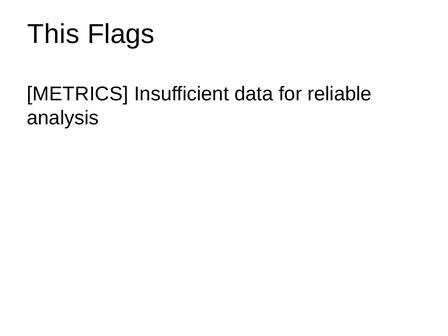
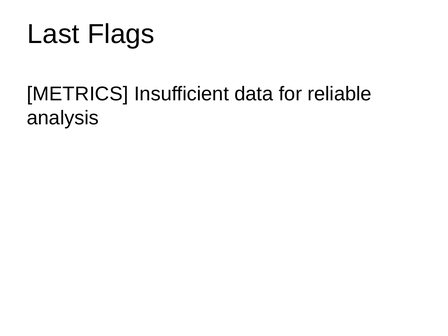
This: This -> Last (53, 34)
